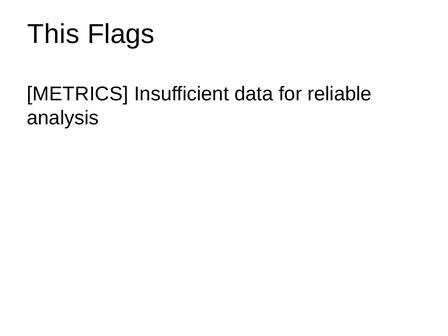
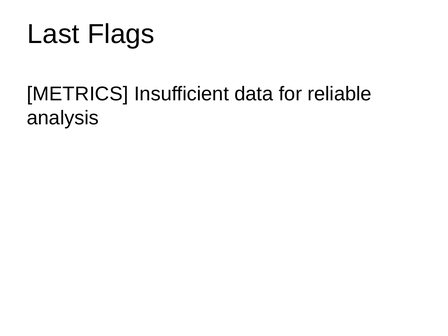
This: This -> Last (53, 34)
